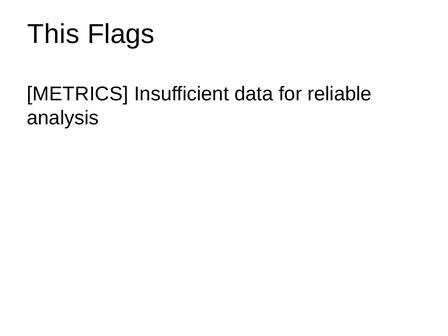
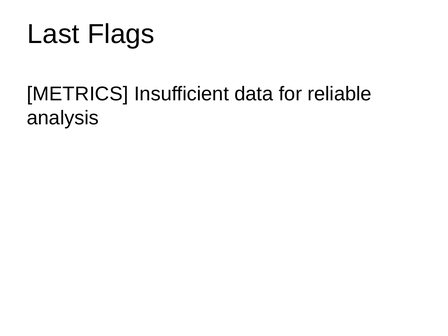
This: This -> Last (53, 34)
